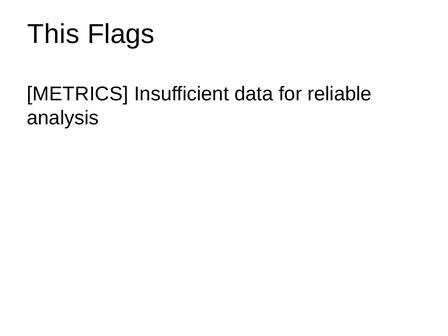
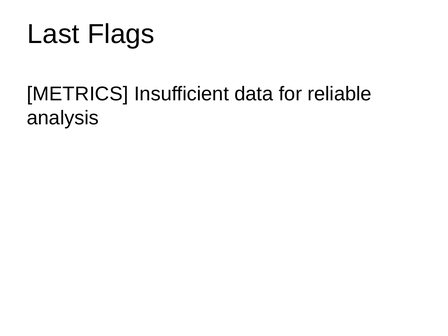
This: This -> Last (53, 34)
